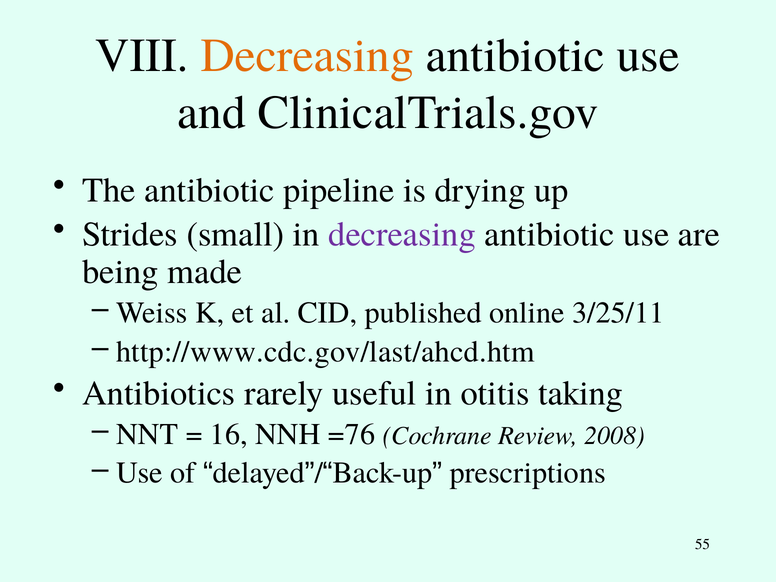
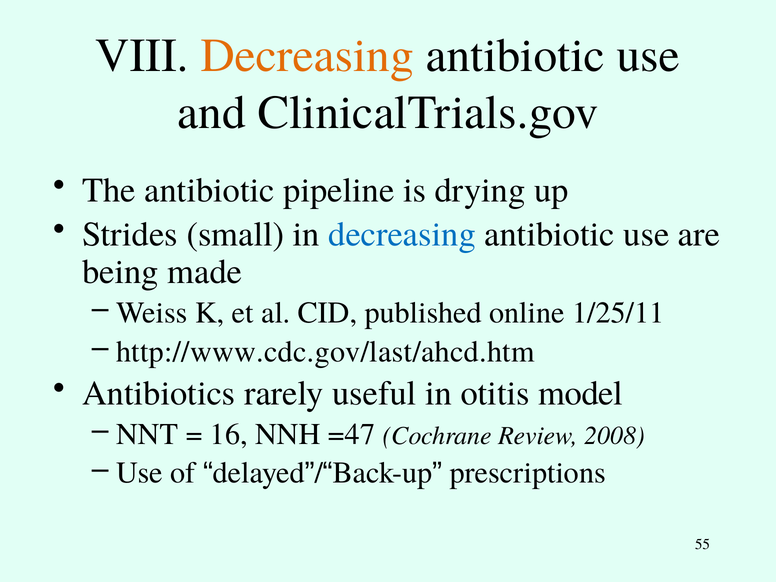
decreasing colour: purple -> blue (402, 235)
3/25/11: 3/25/11 -> 1/25/11 (618, 313)
taking: taking -> model (581, 393)
=76: =76 -> =47 (352, 434)
